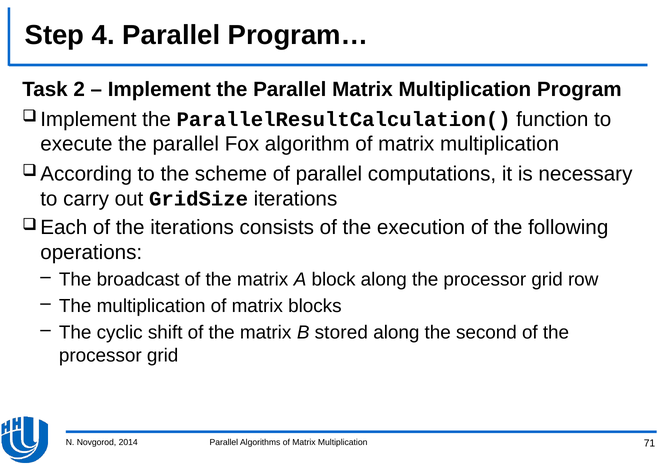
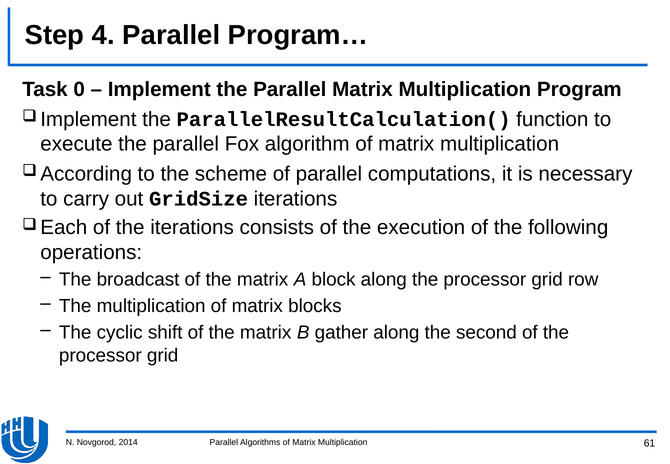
2: 2 -> 0 (79, 89)
stored: stored -> gather (341, 333)
71: 71 -> 61 (649, 443)
